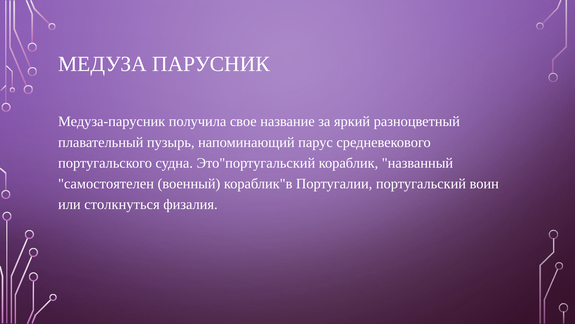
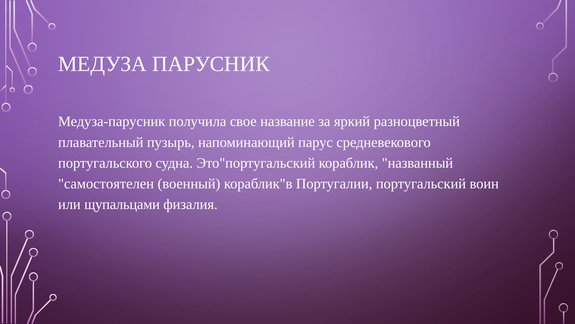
столкнуться: столкнуться -> щупальцами (122, 204)
